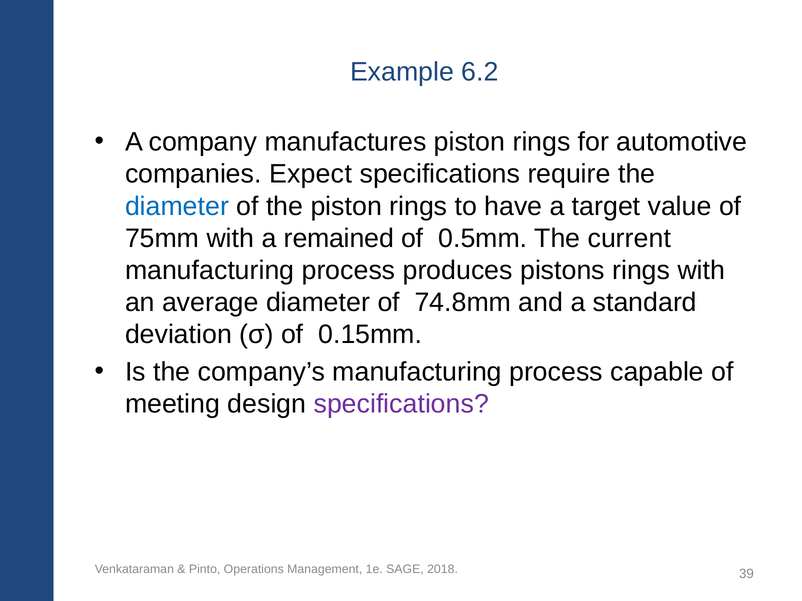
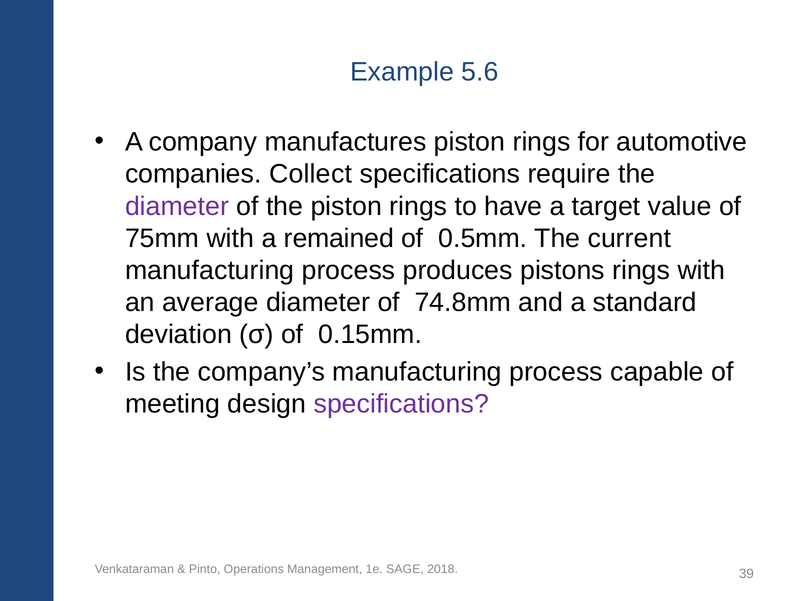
6.2: 6.2 -> 5.6 (480, 72)
Expect: Expect -> Collect (311, 174)
diameter colour: blue -> purple (177, 206)
